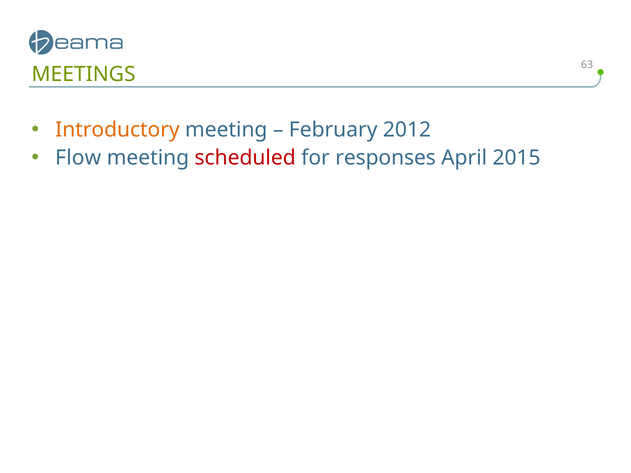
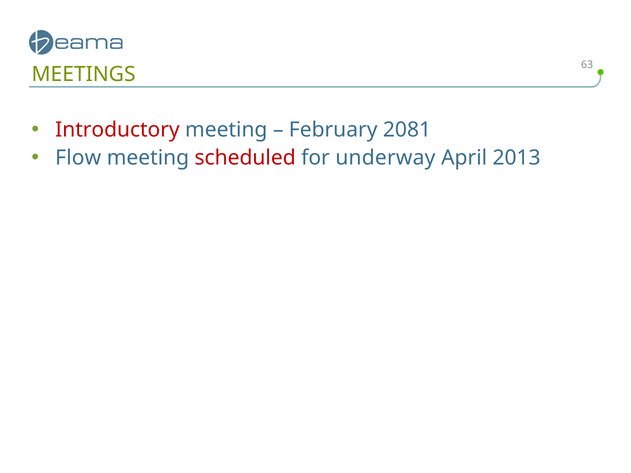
Introductory colour: orange -> red (117, 130)
2012: 2012 -> 2081 (407, 130)
responses: responses -> underway (385, 158)
2015: 2015 -> 2013 (517, 158)
